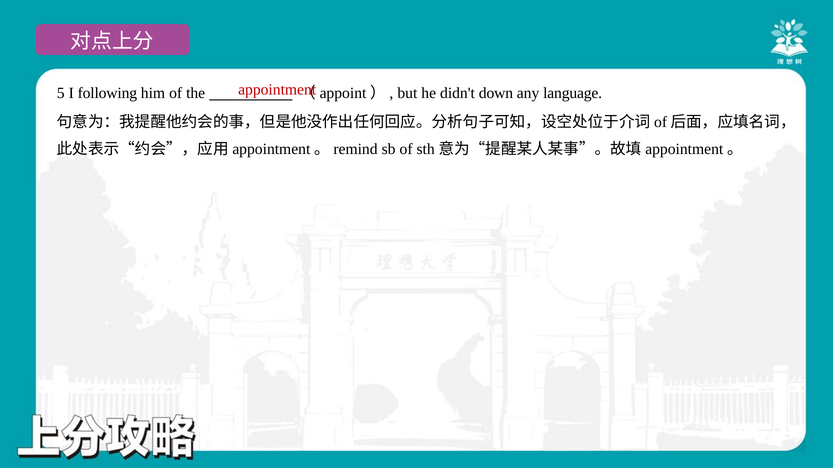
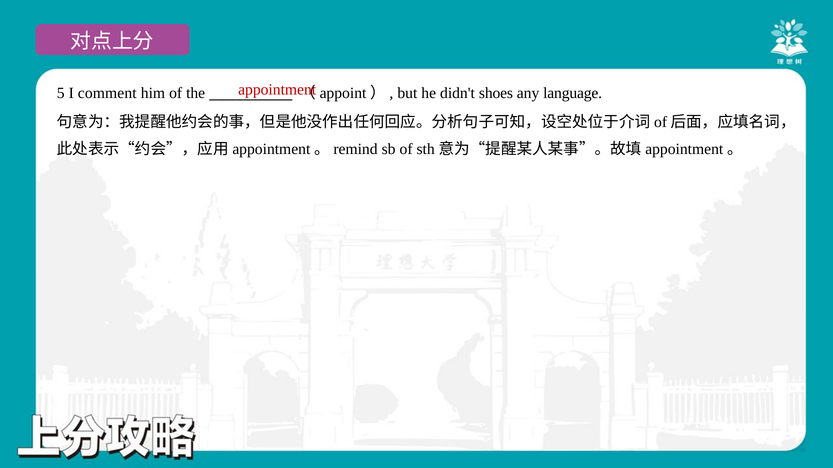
following: following -> comment (107, 93)
down: down -> shoes (496, 93)
